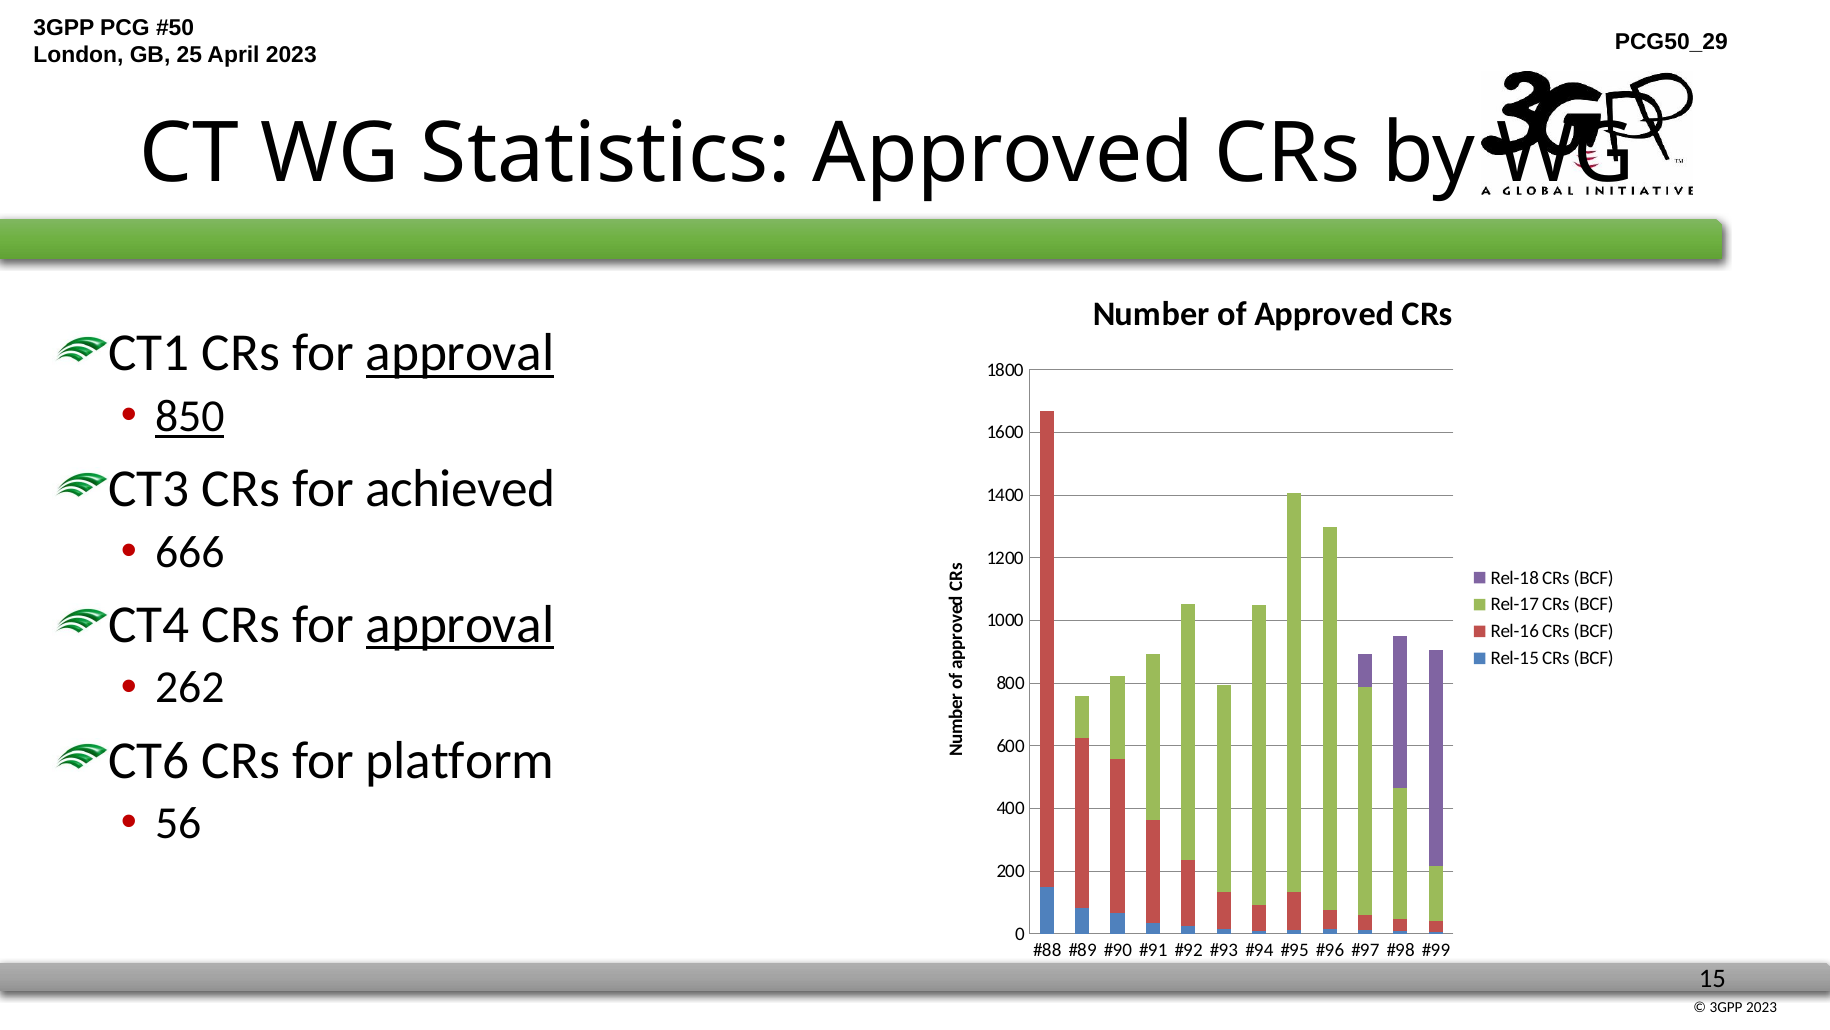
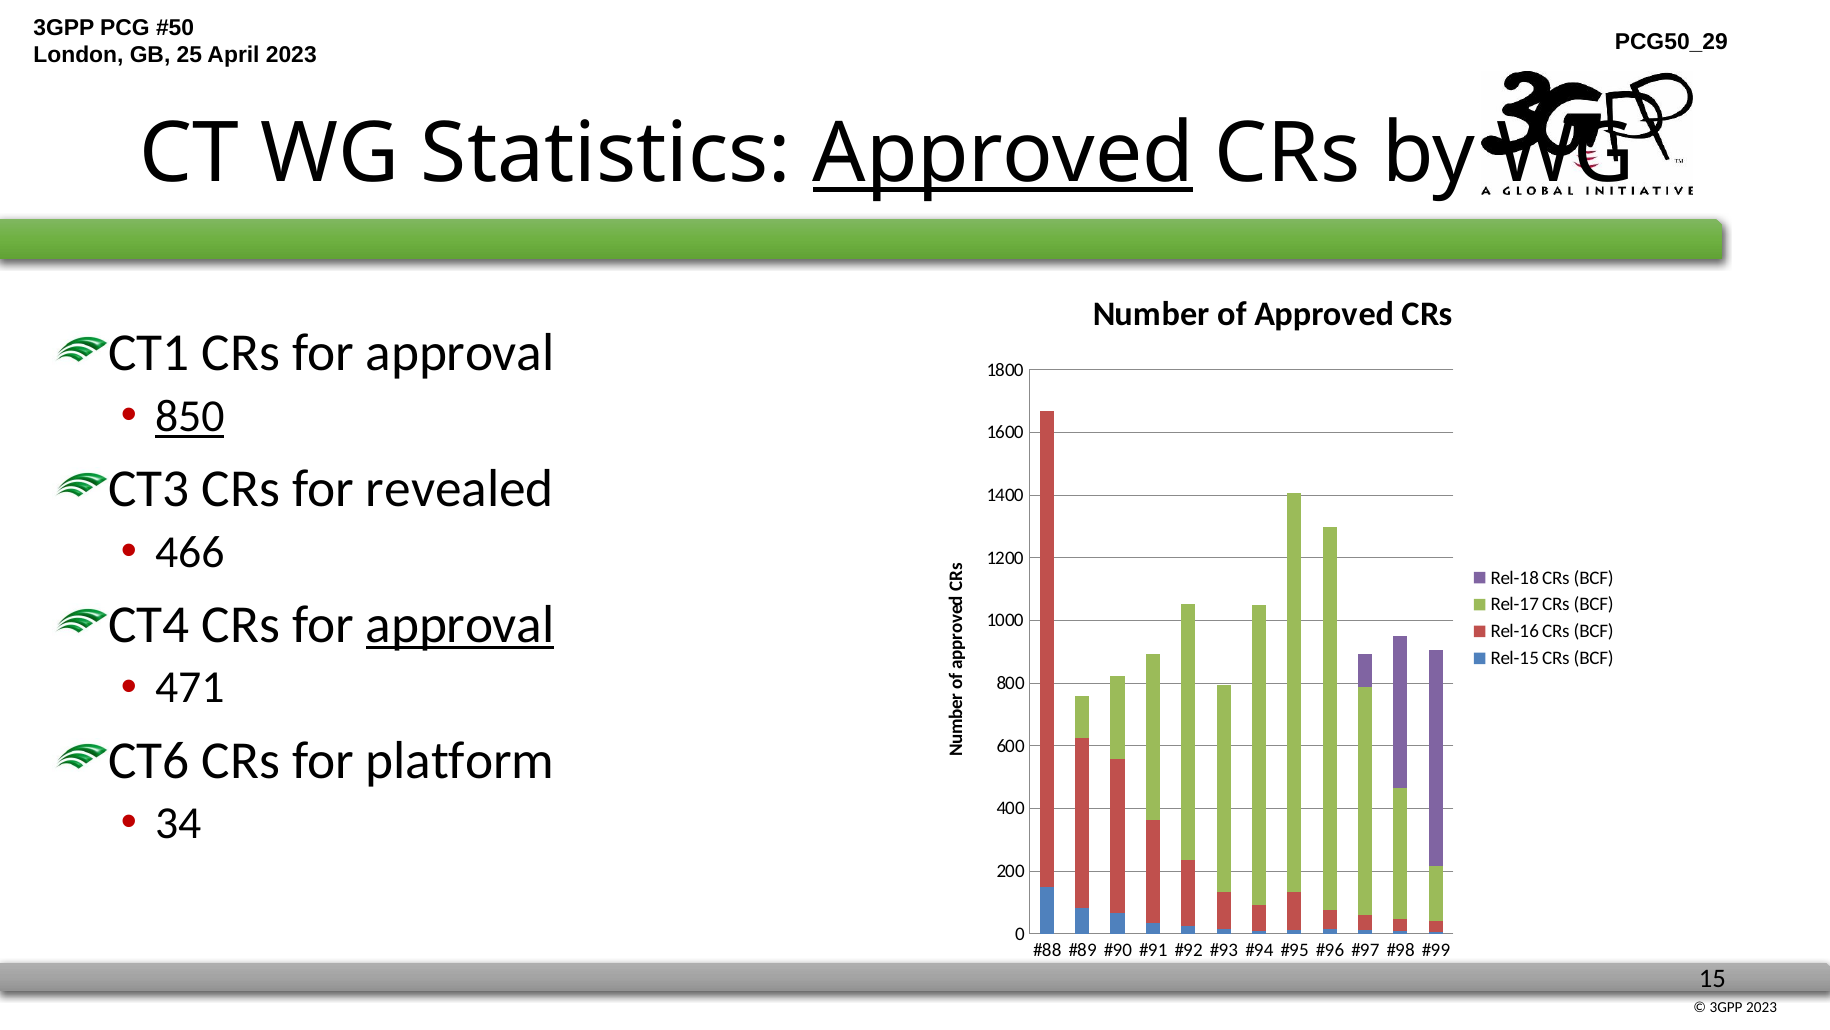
Approved underline: none -> present (1003, 154)
approval underline: present -> none (460, 353)
achieved: achieved -> revealed (460, 489)
666: 666 -> 466 (190, 552)
262: 262 -> 471 (190, 687)
56: 56 -> 34 (178, 823)
